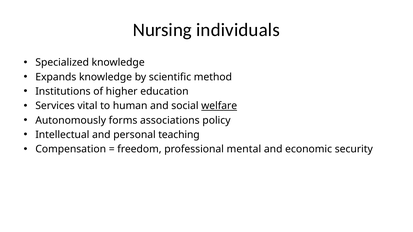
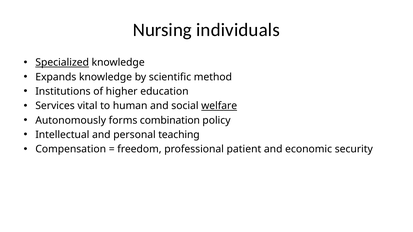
Specialized underline: none -> present (62, 63)
associations: associations -> combination (170, 120)
mental: mental -> patient (244, 149)
